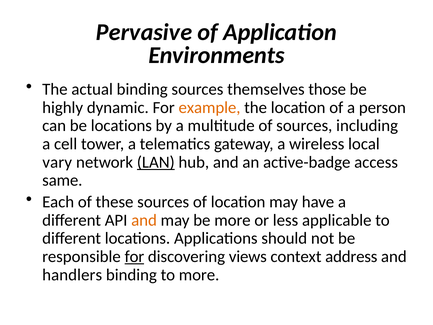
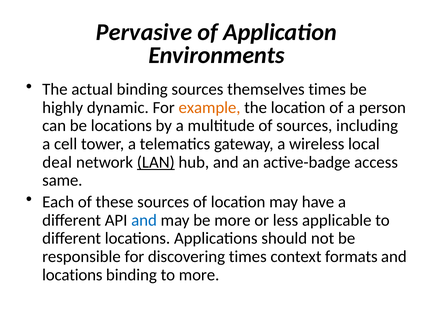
themselves those: those -> times (327, 89)
vary: vary -> deal (57, 162)
and colour: orange -> blue (144, 220)
for underline: present -> none (134, 256)
discovering views: views -> times (248, 256)
address: address -> formats (351, 256)
handlers: handlers -> locations (72, 275)
